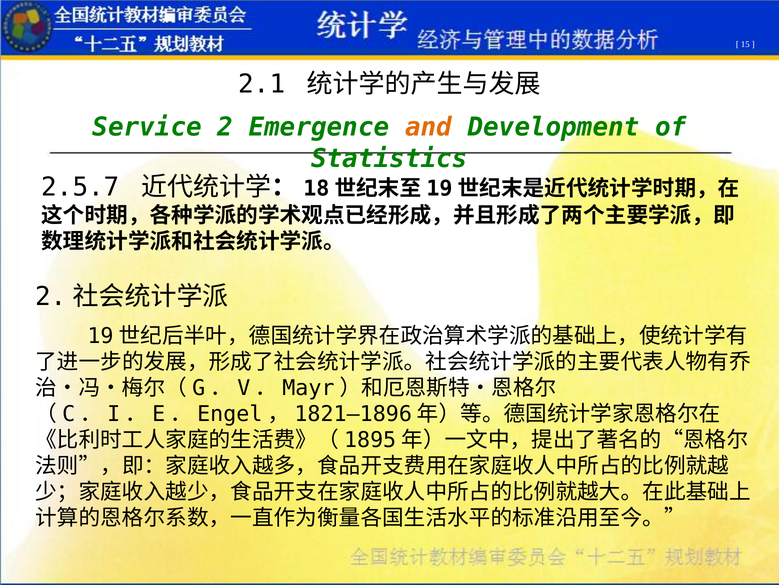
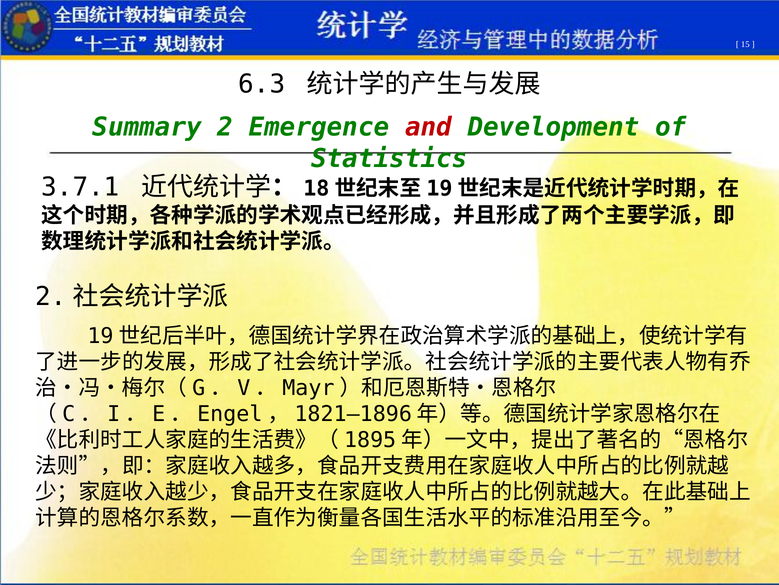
2.1: 2.1 -> 6.3 (262, 84)
Service: Service -> Summary (147, 127)
and colour: orange -> red (429, 127)
2.5.7: 2.5.7 -> 3.7.1 (80, 187)
